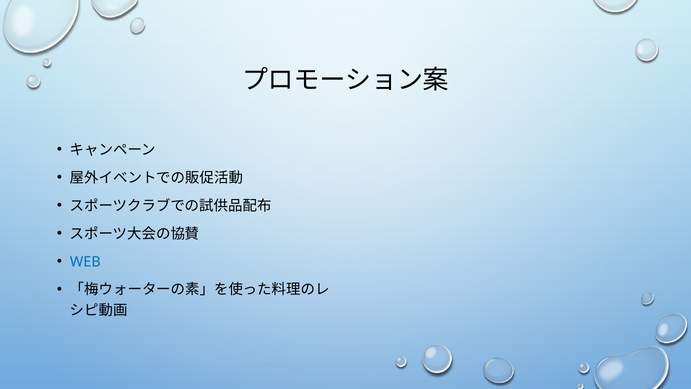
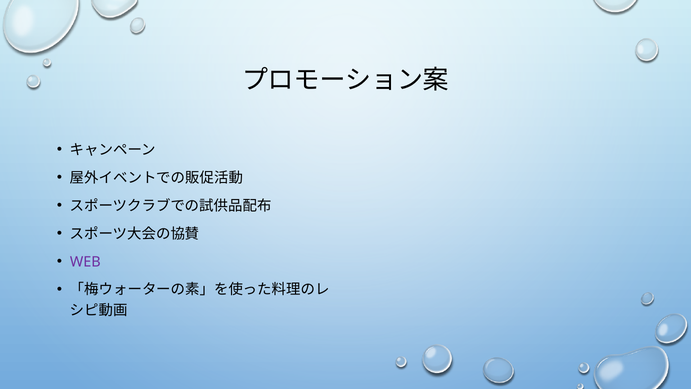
WEB colour: blue -> purple (85, 262)
